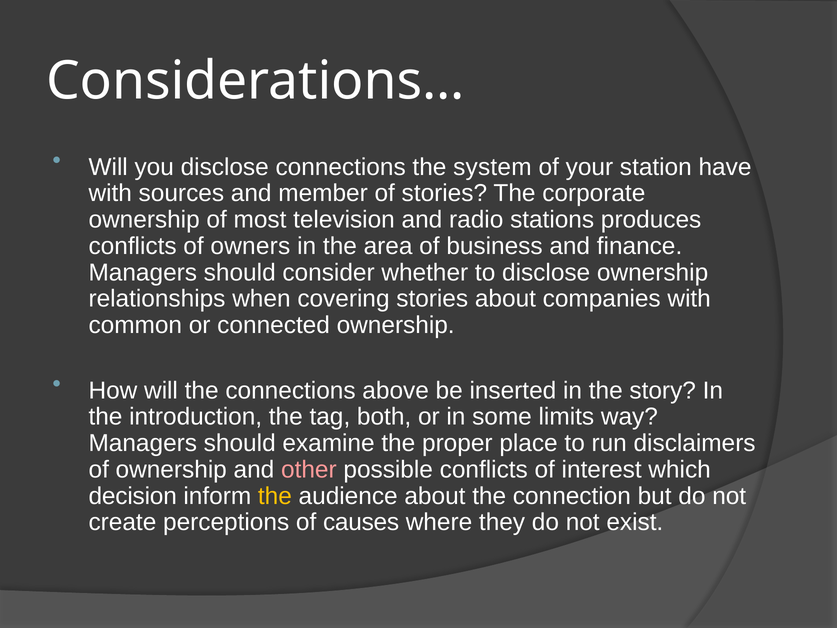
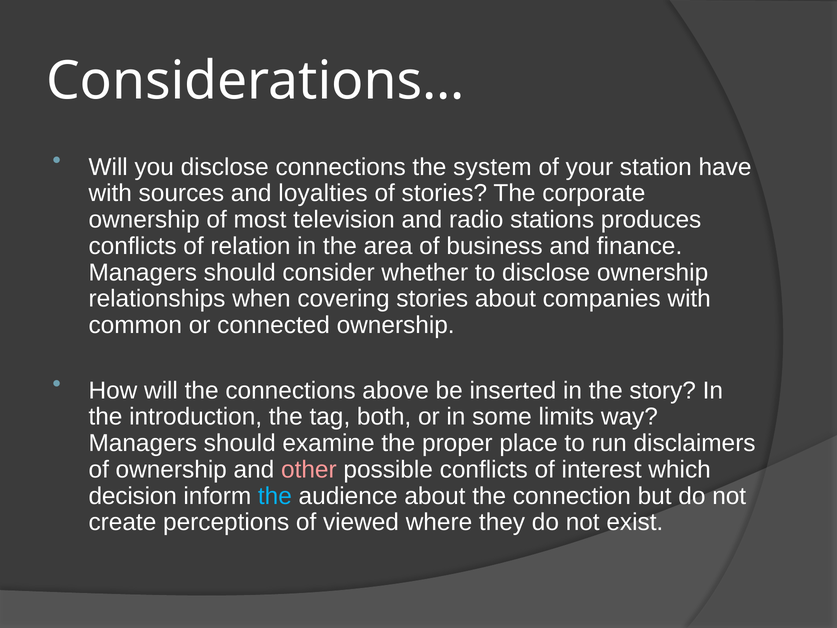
member: member -> loyalties (323, 193)
owners: owners -> relation (250, 246)
the colour: yellow -> light blue (275, 496)
causes: causes -> viewed (361, 522)
